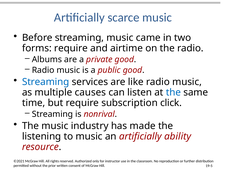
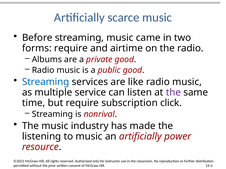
causes: causes -> service (90, 93)
the colour: blue -> purple (173, 93)
ability: ability -> power (178, 137)
